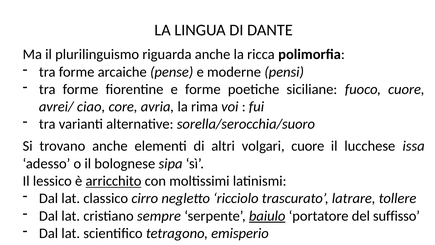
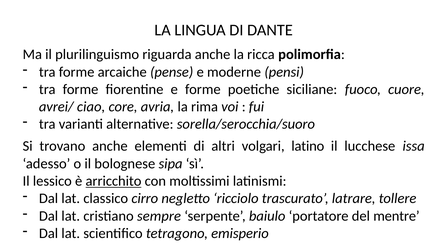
volgari cuore: cuore -> latino (308, 146)
baiulo underline: present -> none (267, 216)
suffisso: suffisso -> mentre (396, 216)
